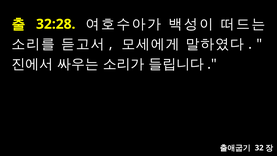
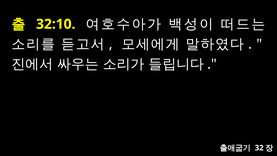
32:28: 32:28 -> 32:10 (56, 24)
